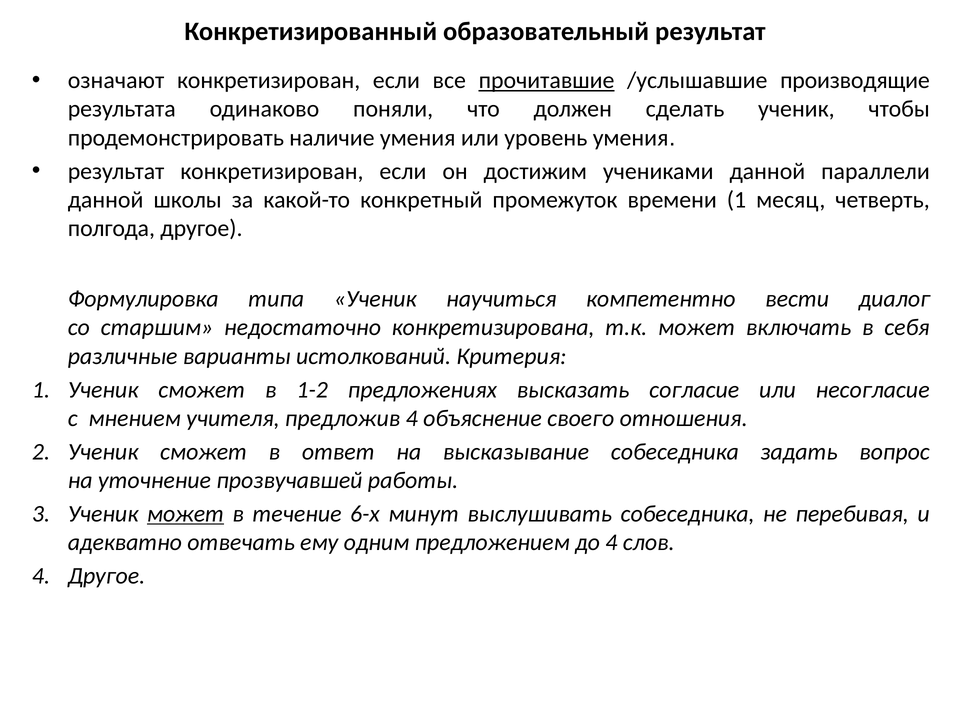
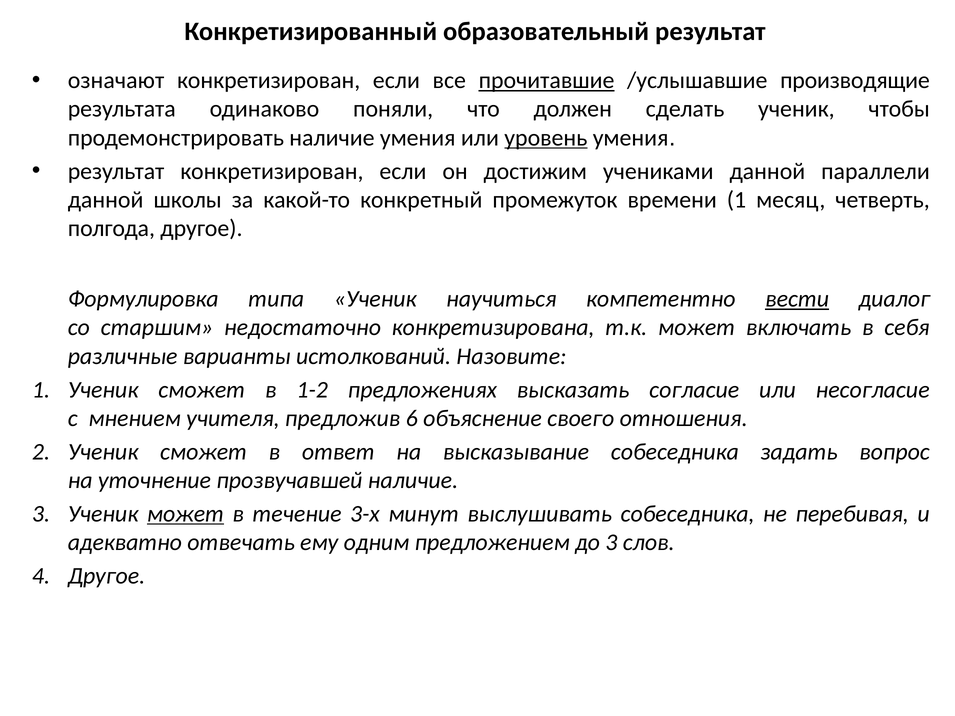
уровень underline: none -> present (546, 138)
вести underline: none -> present (797, 299)
Критерия: Критерия -> Назовите (511, 356)
предложив 4: 4 -> 6 (412, 418)
прозвучавшей работы: работы -> наличие (413, 481)
6-х: 6-х -> 3-х (365, 514)
до 4: 4 -> 3 (611, 543)
